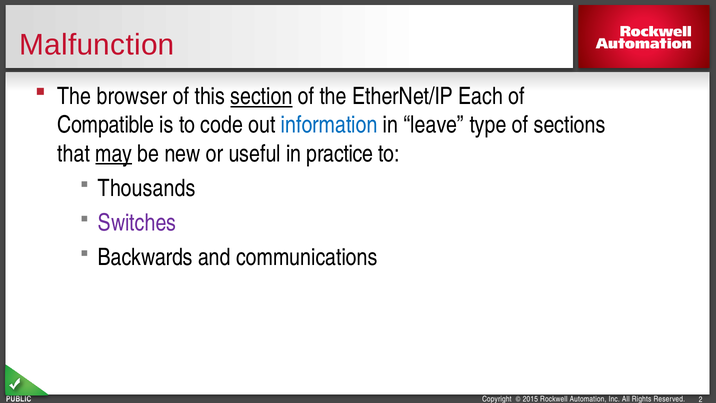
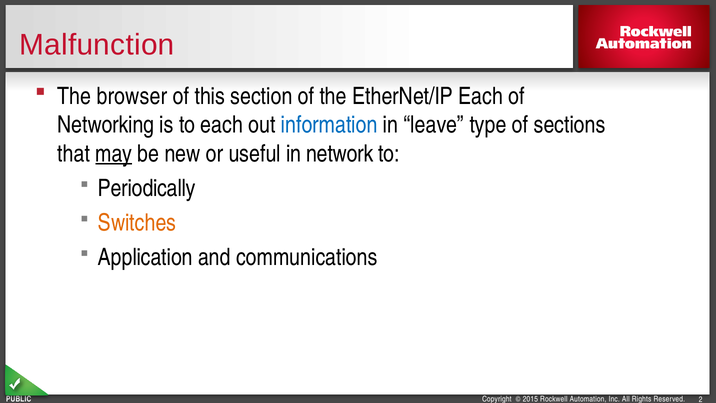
section underline: present -> none (261, 96)
Compatible: Compatible -> Networking (106, 125)
to code: code -> each (222, 125)
practice: practice -> network (340, 154)
Thousands: Thousands -> Periodically (147, 188)
Switches colour: purple -> orange (137, 223)
Backwards: Backwards -> Application (145, 257)
